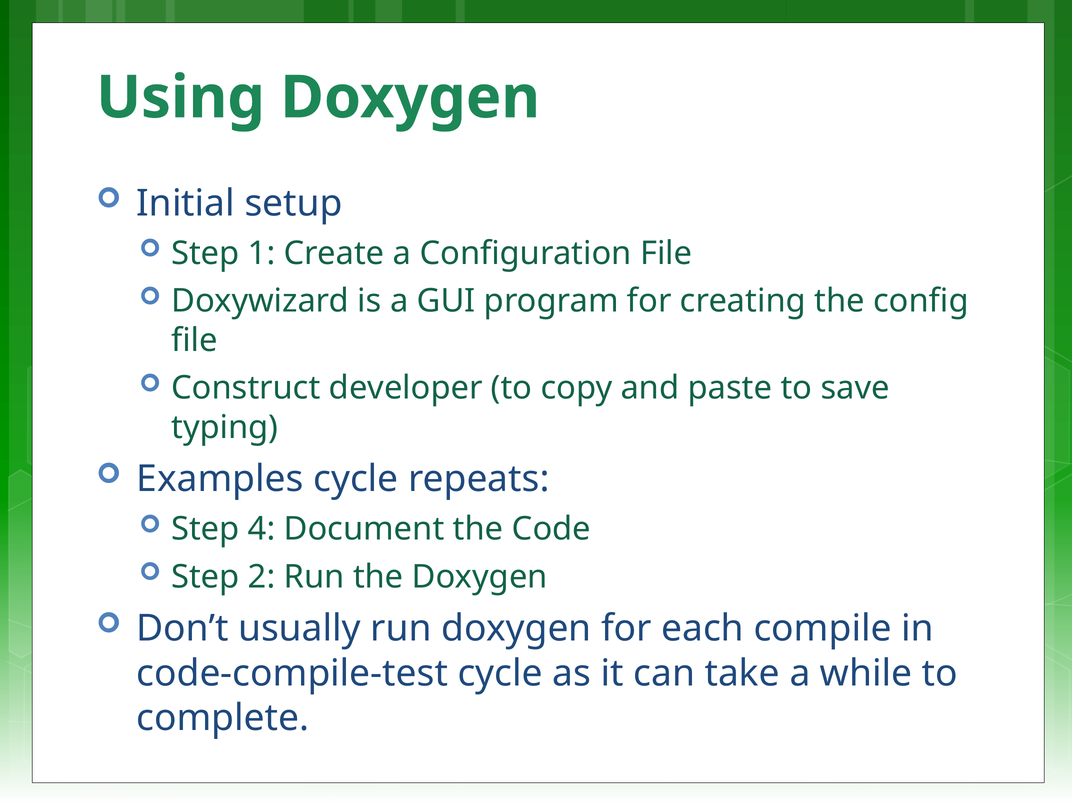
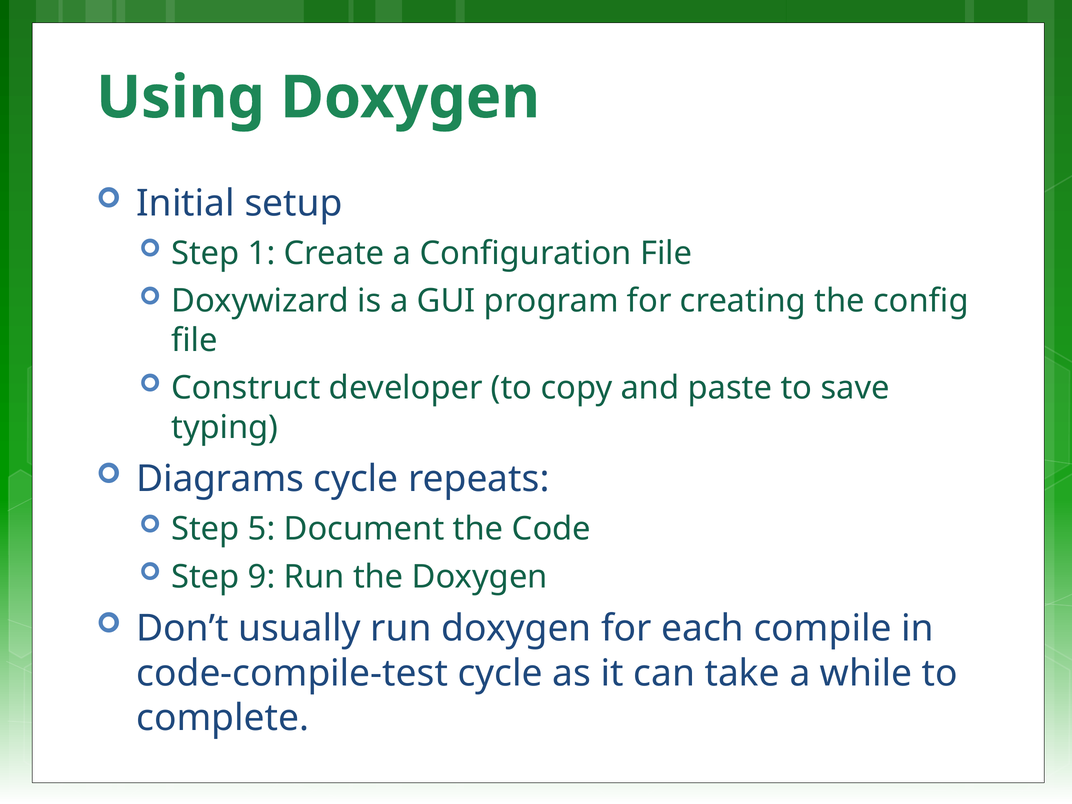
Examples: Examples -> Diagrams (220, 479)
4: 4 -> 5 (262, 529)
2: 2 -> 9 (262, 577)
